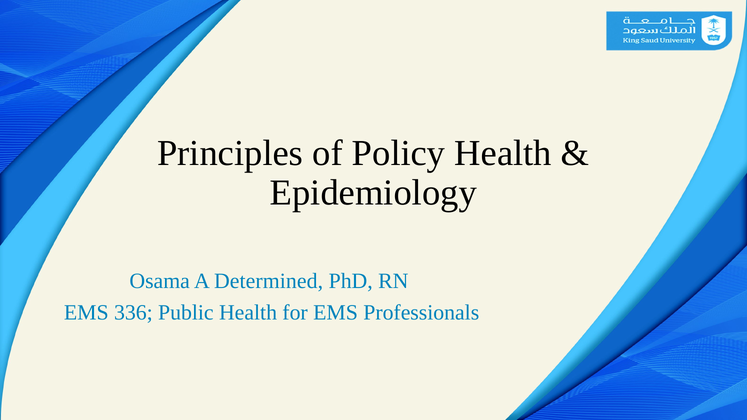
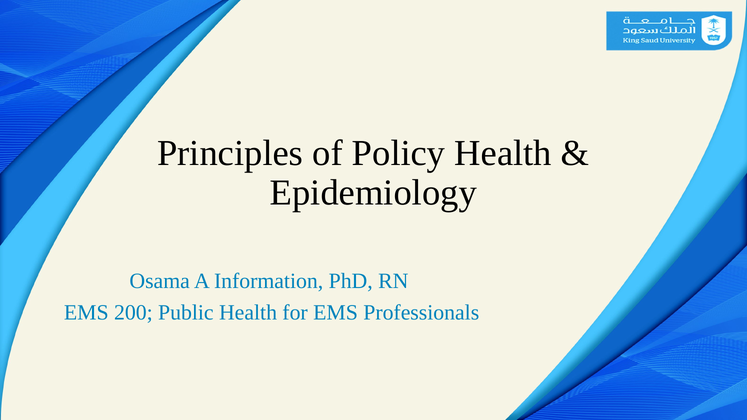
Determined: Determined -> Information (269, 281)
336: 336 -> 200 (133, 313)
